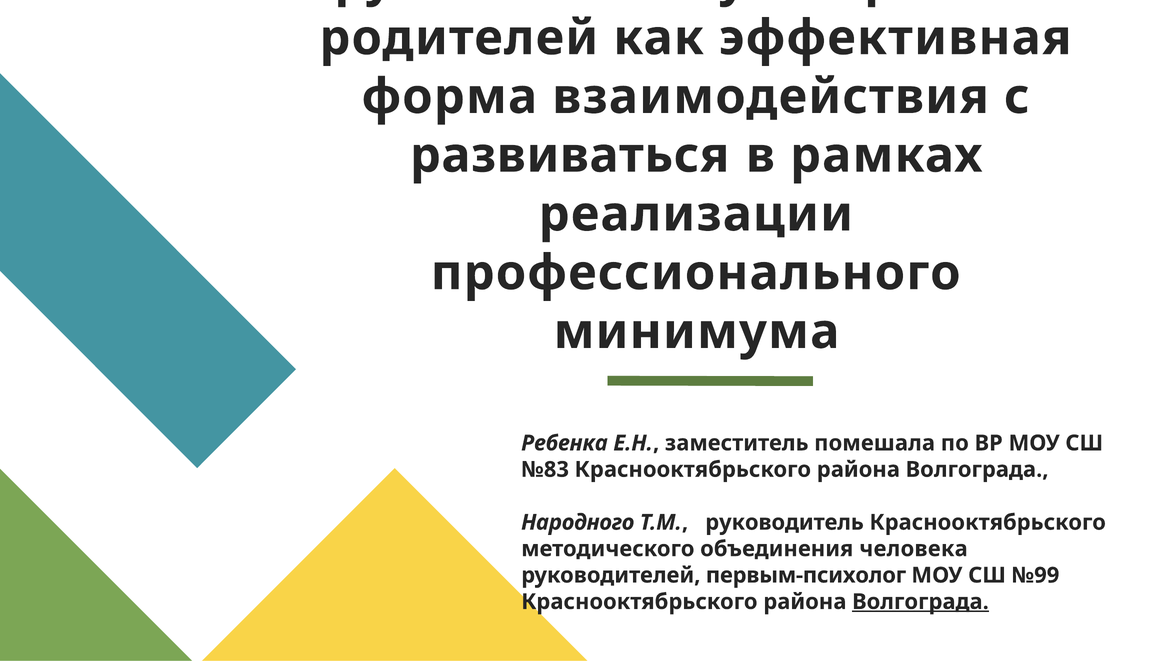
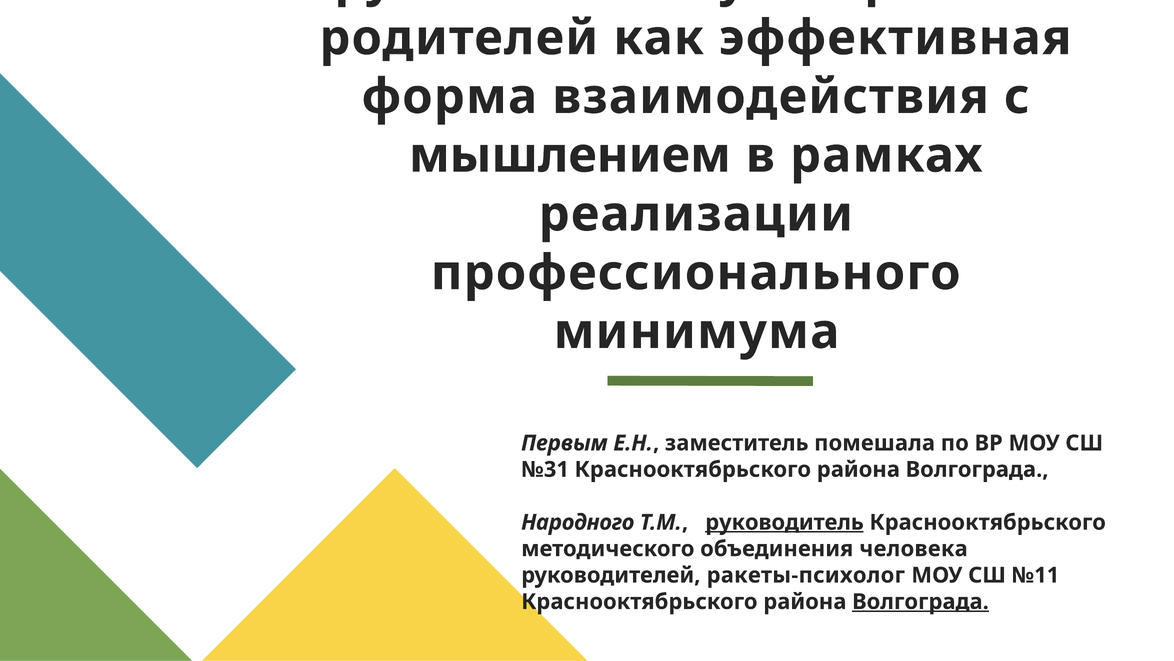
развиваться: развиваться -> мышлением (570, 155)
Ребенка: Ребенка -> Первым (564, 443)
№83: №83 -> №31 (545, 469)
руководитель underline: none -> present (785, 522)
первым-психолог: первым-психолог -> ракеты-психолог (806, 575)
№99: №99 -> №11 (1035, 575)
